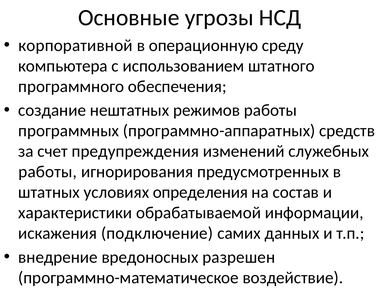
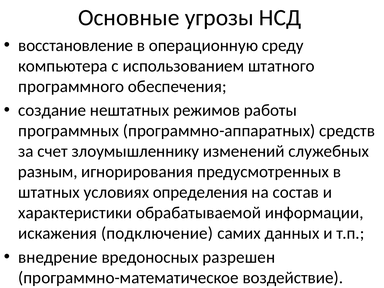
корпоративной: корпоративной -> восстановление (76, 45)
предупреждения: предупреждения -> злоумышленнику (135, 151)
работы: работы -> разным (48, 172)
